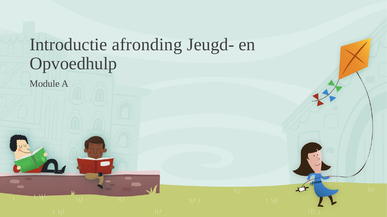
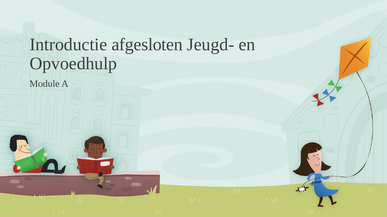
afronding: afronding -> afgesloten (147, 45)
